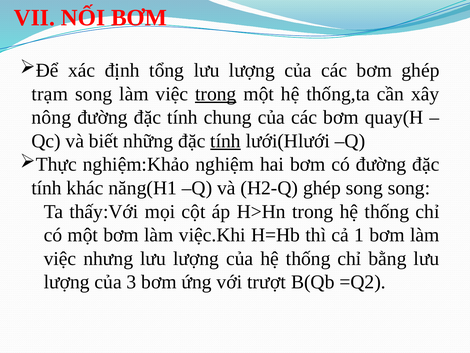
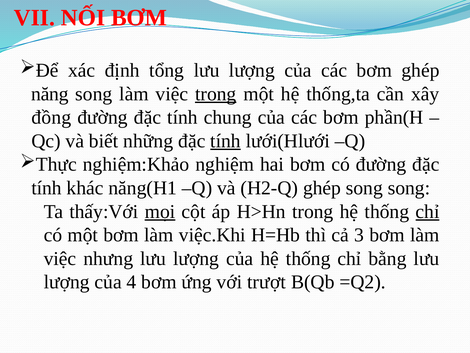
trạm: trạm -> năng (50, 94)
nông: nông -> đồng (51, 117)
quay(H: quay(H -> phần(H (394, 117)
mọi underline: none -> present (160, 211)
chỉ underline: none -> present (428, 211)
1: 1 -> 3 (359, 235)
3: 3 -> 4 (132, 282)
